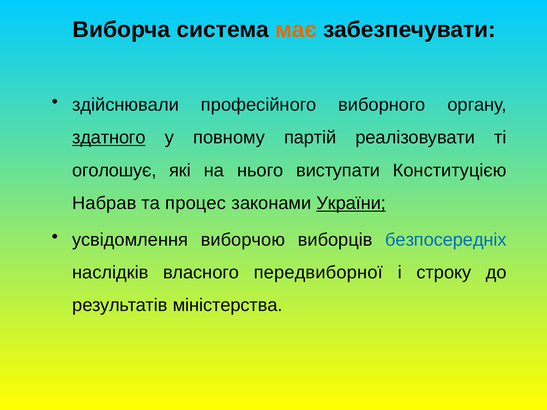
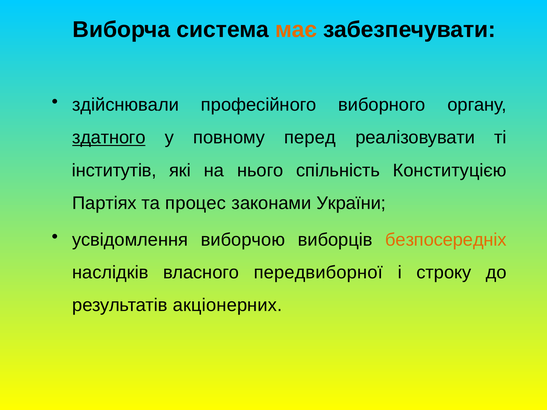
партій: партій -> перед (310, 138)
оголошує: оголошує -> інститутів (114, 171)
виступати: виступати -> спільність (338, 171)
Набрав: Набрав -> Партіях (104, 203)
України underline: present -> none (351, 203)
безпосередніх colour: blue -> orange (446, 240)
міністерства: міністерства -> акціонерних (228, 305)
